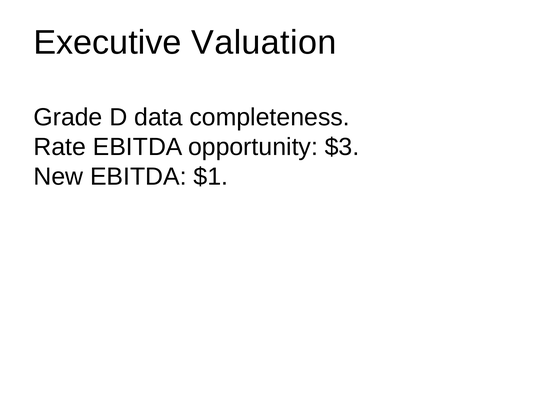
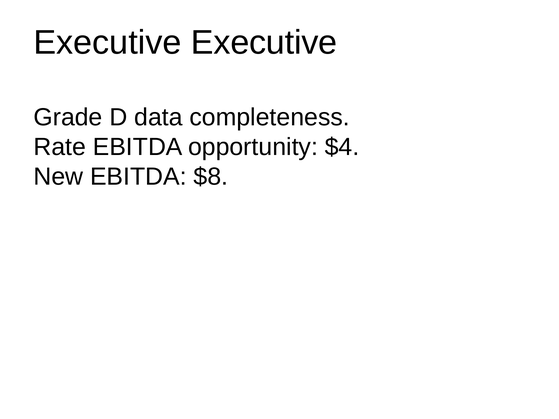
Executive Valuation: Valuation -> Executive (264, 42)
$3: $3 -> $4 (342, 147)
$1: $1 -> $8 (211, 177)
